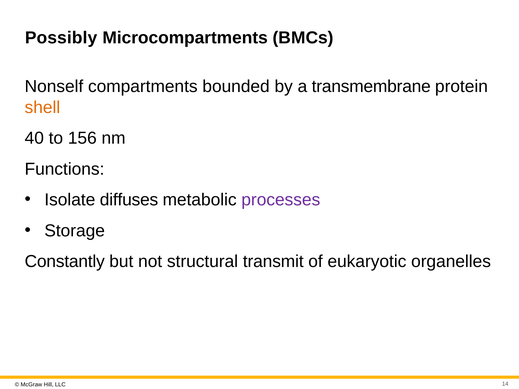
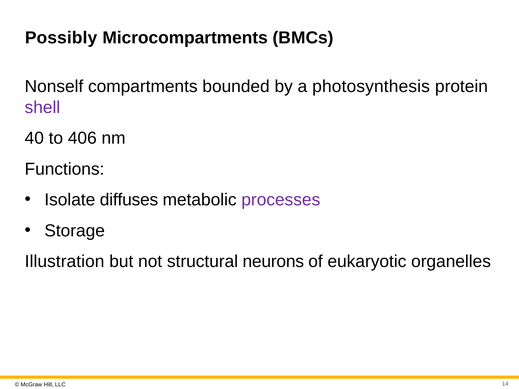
transmembrane: transmembrane -> photosynthesis (371, 87)
shell colour: orange -> purple (42, 107)
156: 156 -> 406 (82, 138)
Constantly: Constantly -> Illustration (65, 262)
transmit: transmit -> neurons (273, 262)
